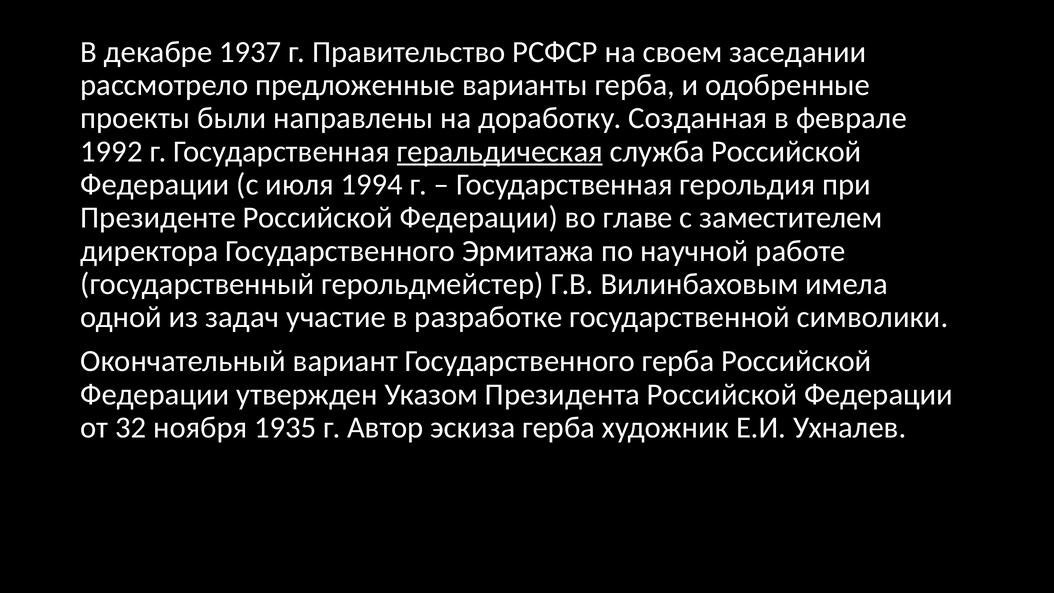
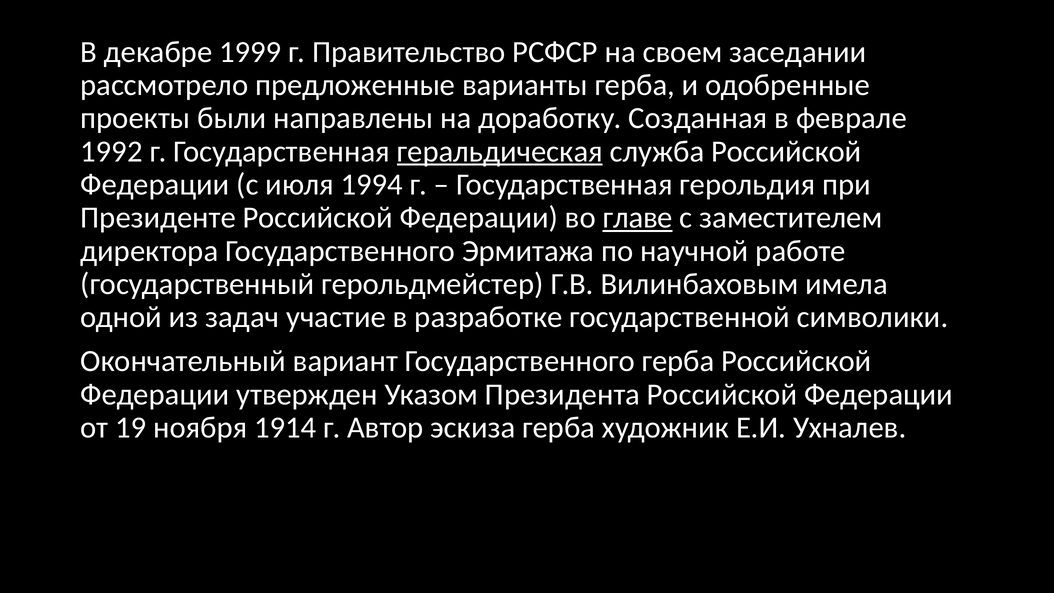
1937: 1937 -> 1999 (250, 52)
главе underline: none -> present (638, 218)
32: 32 -> 19 (131, 428)
1935: 1935 -> 1914 (285, 428)
